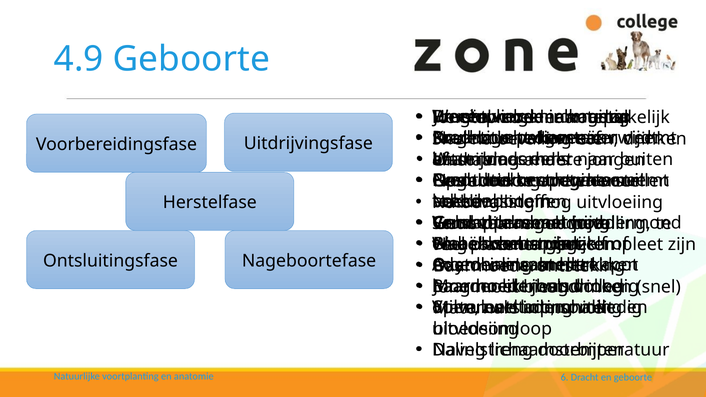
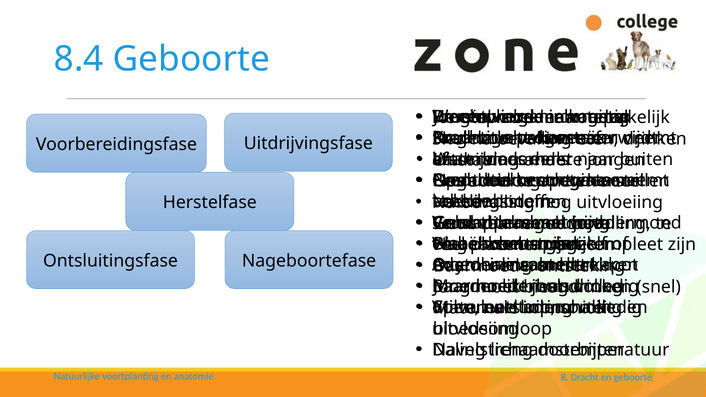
4.9: 4.9 -> 8.4 (79, 59)
6: 6 -> 8 (565, 378)
